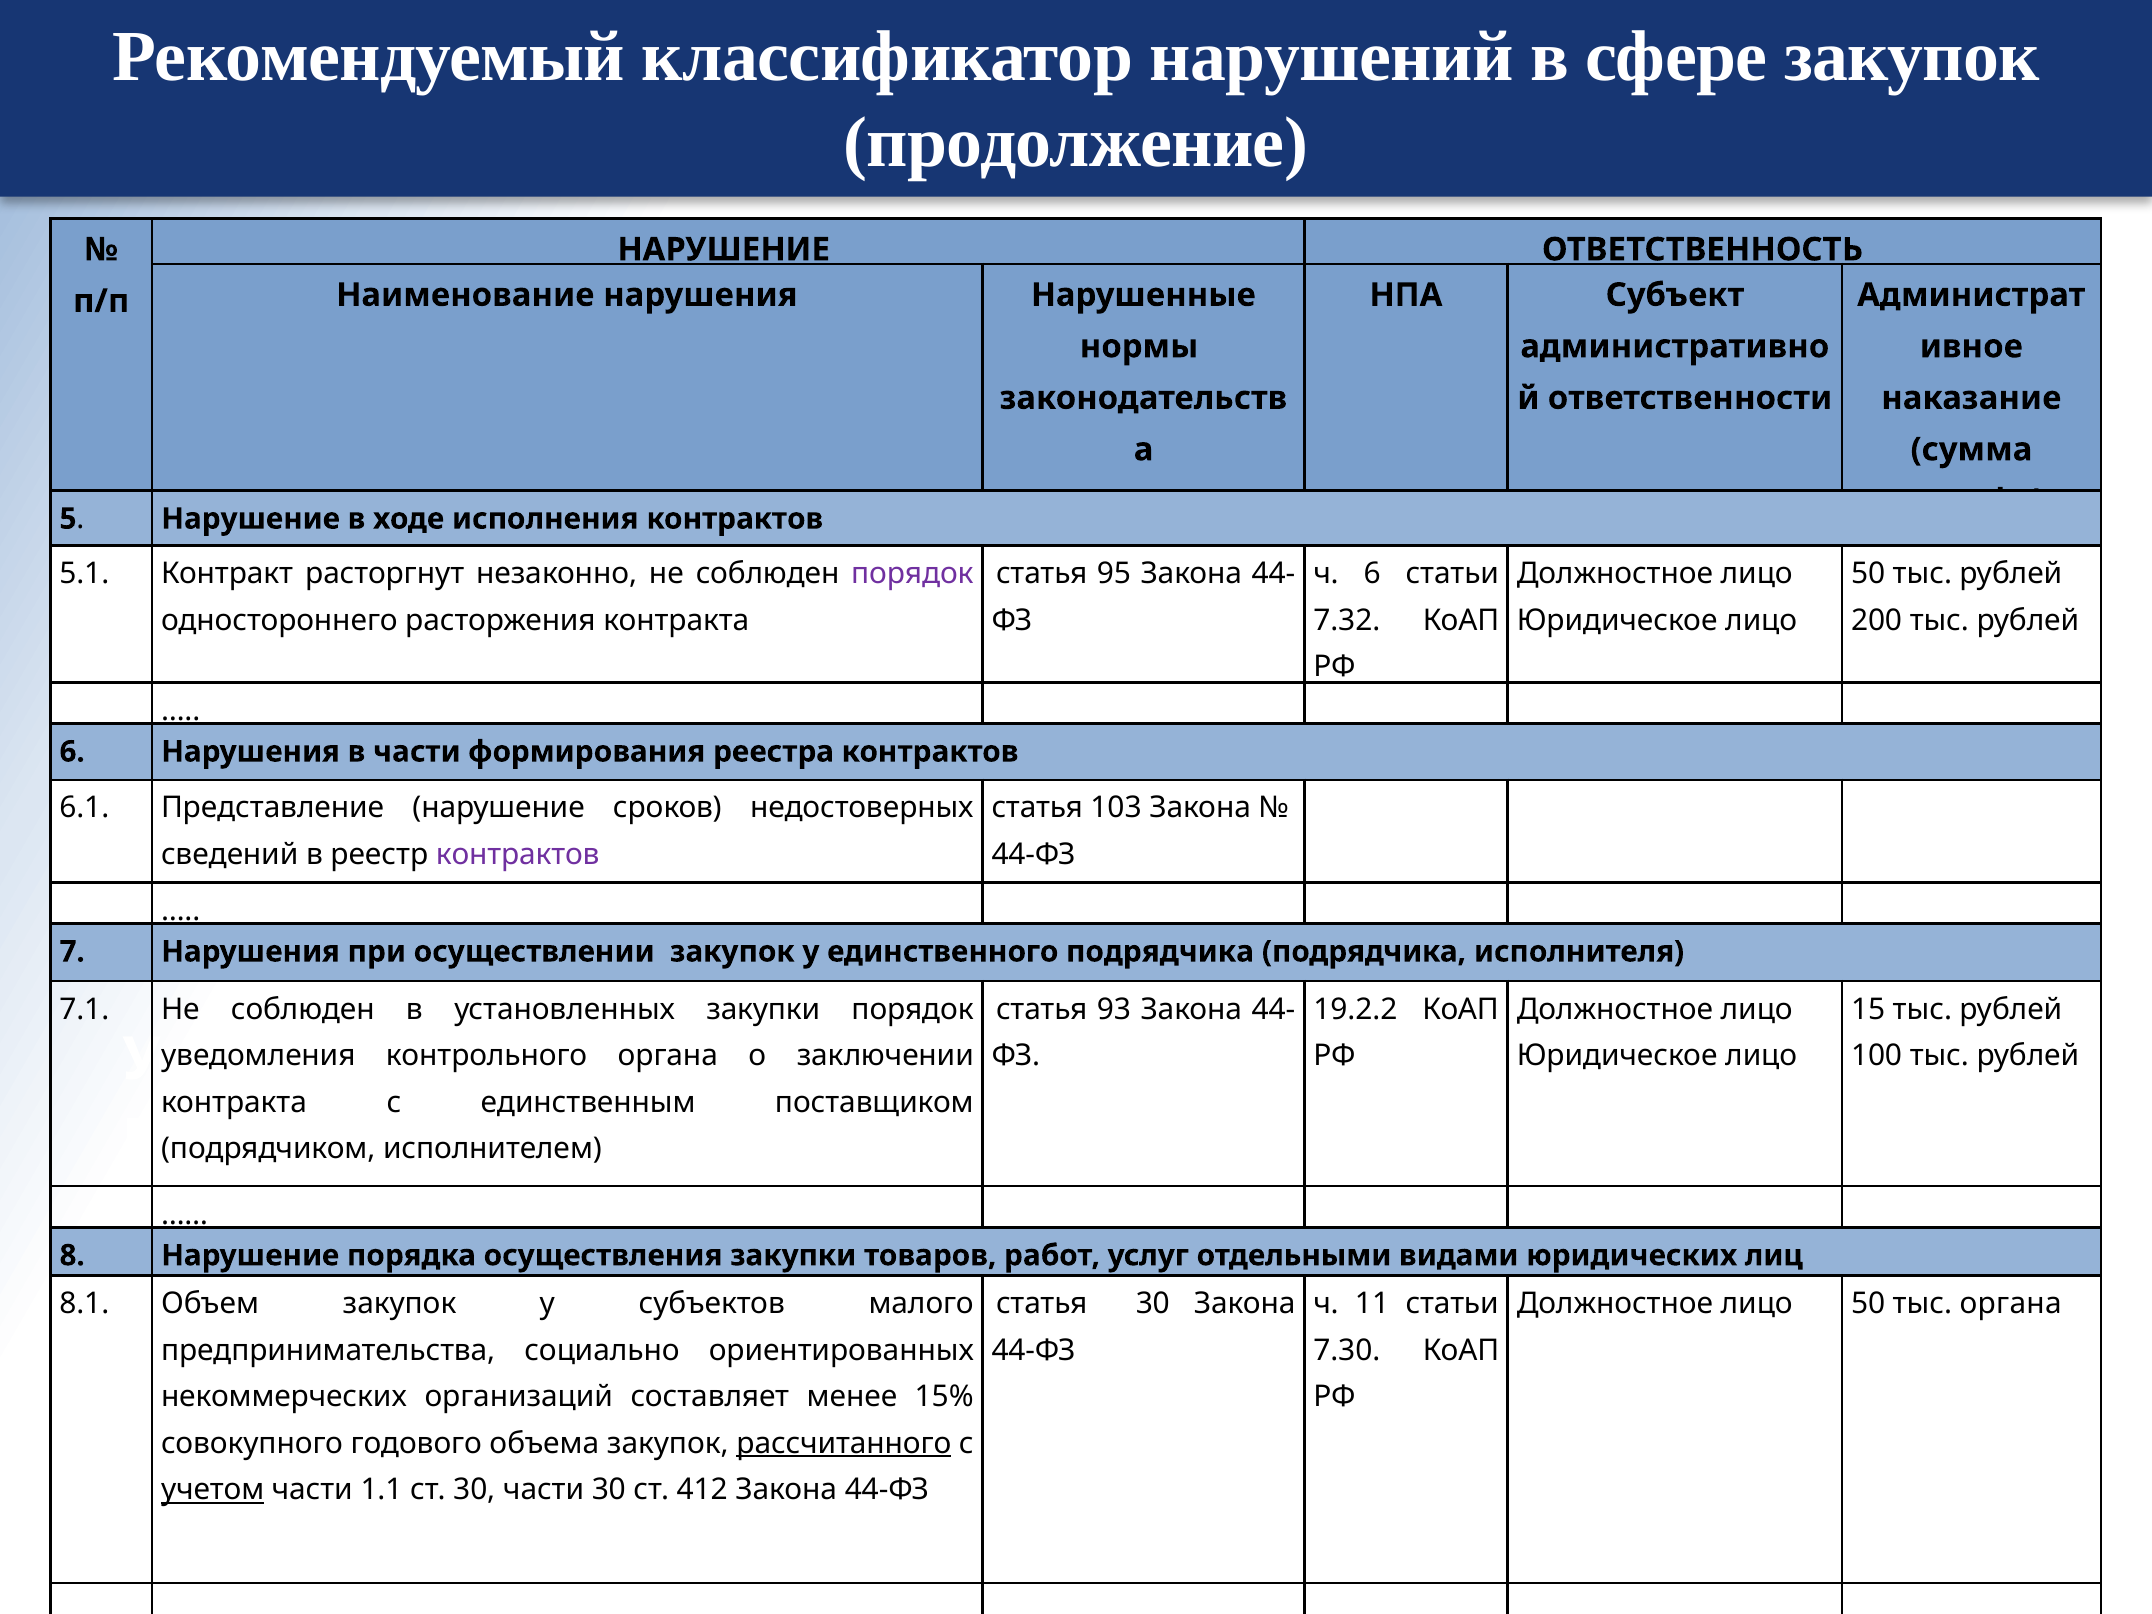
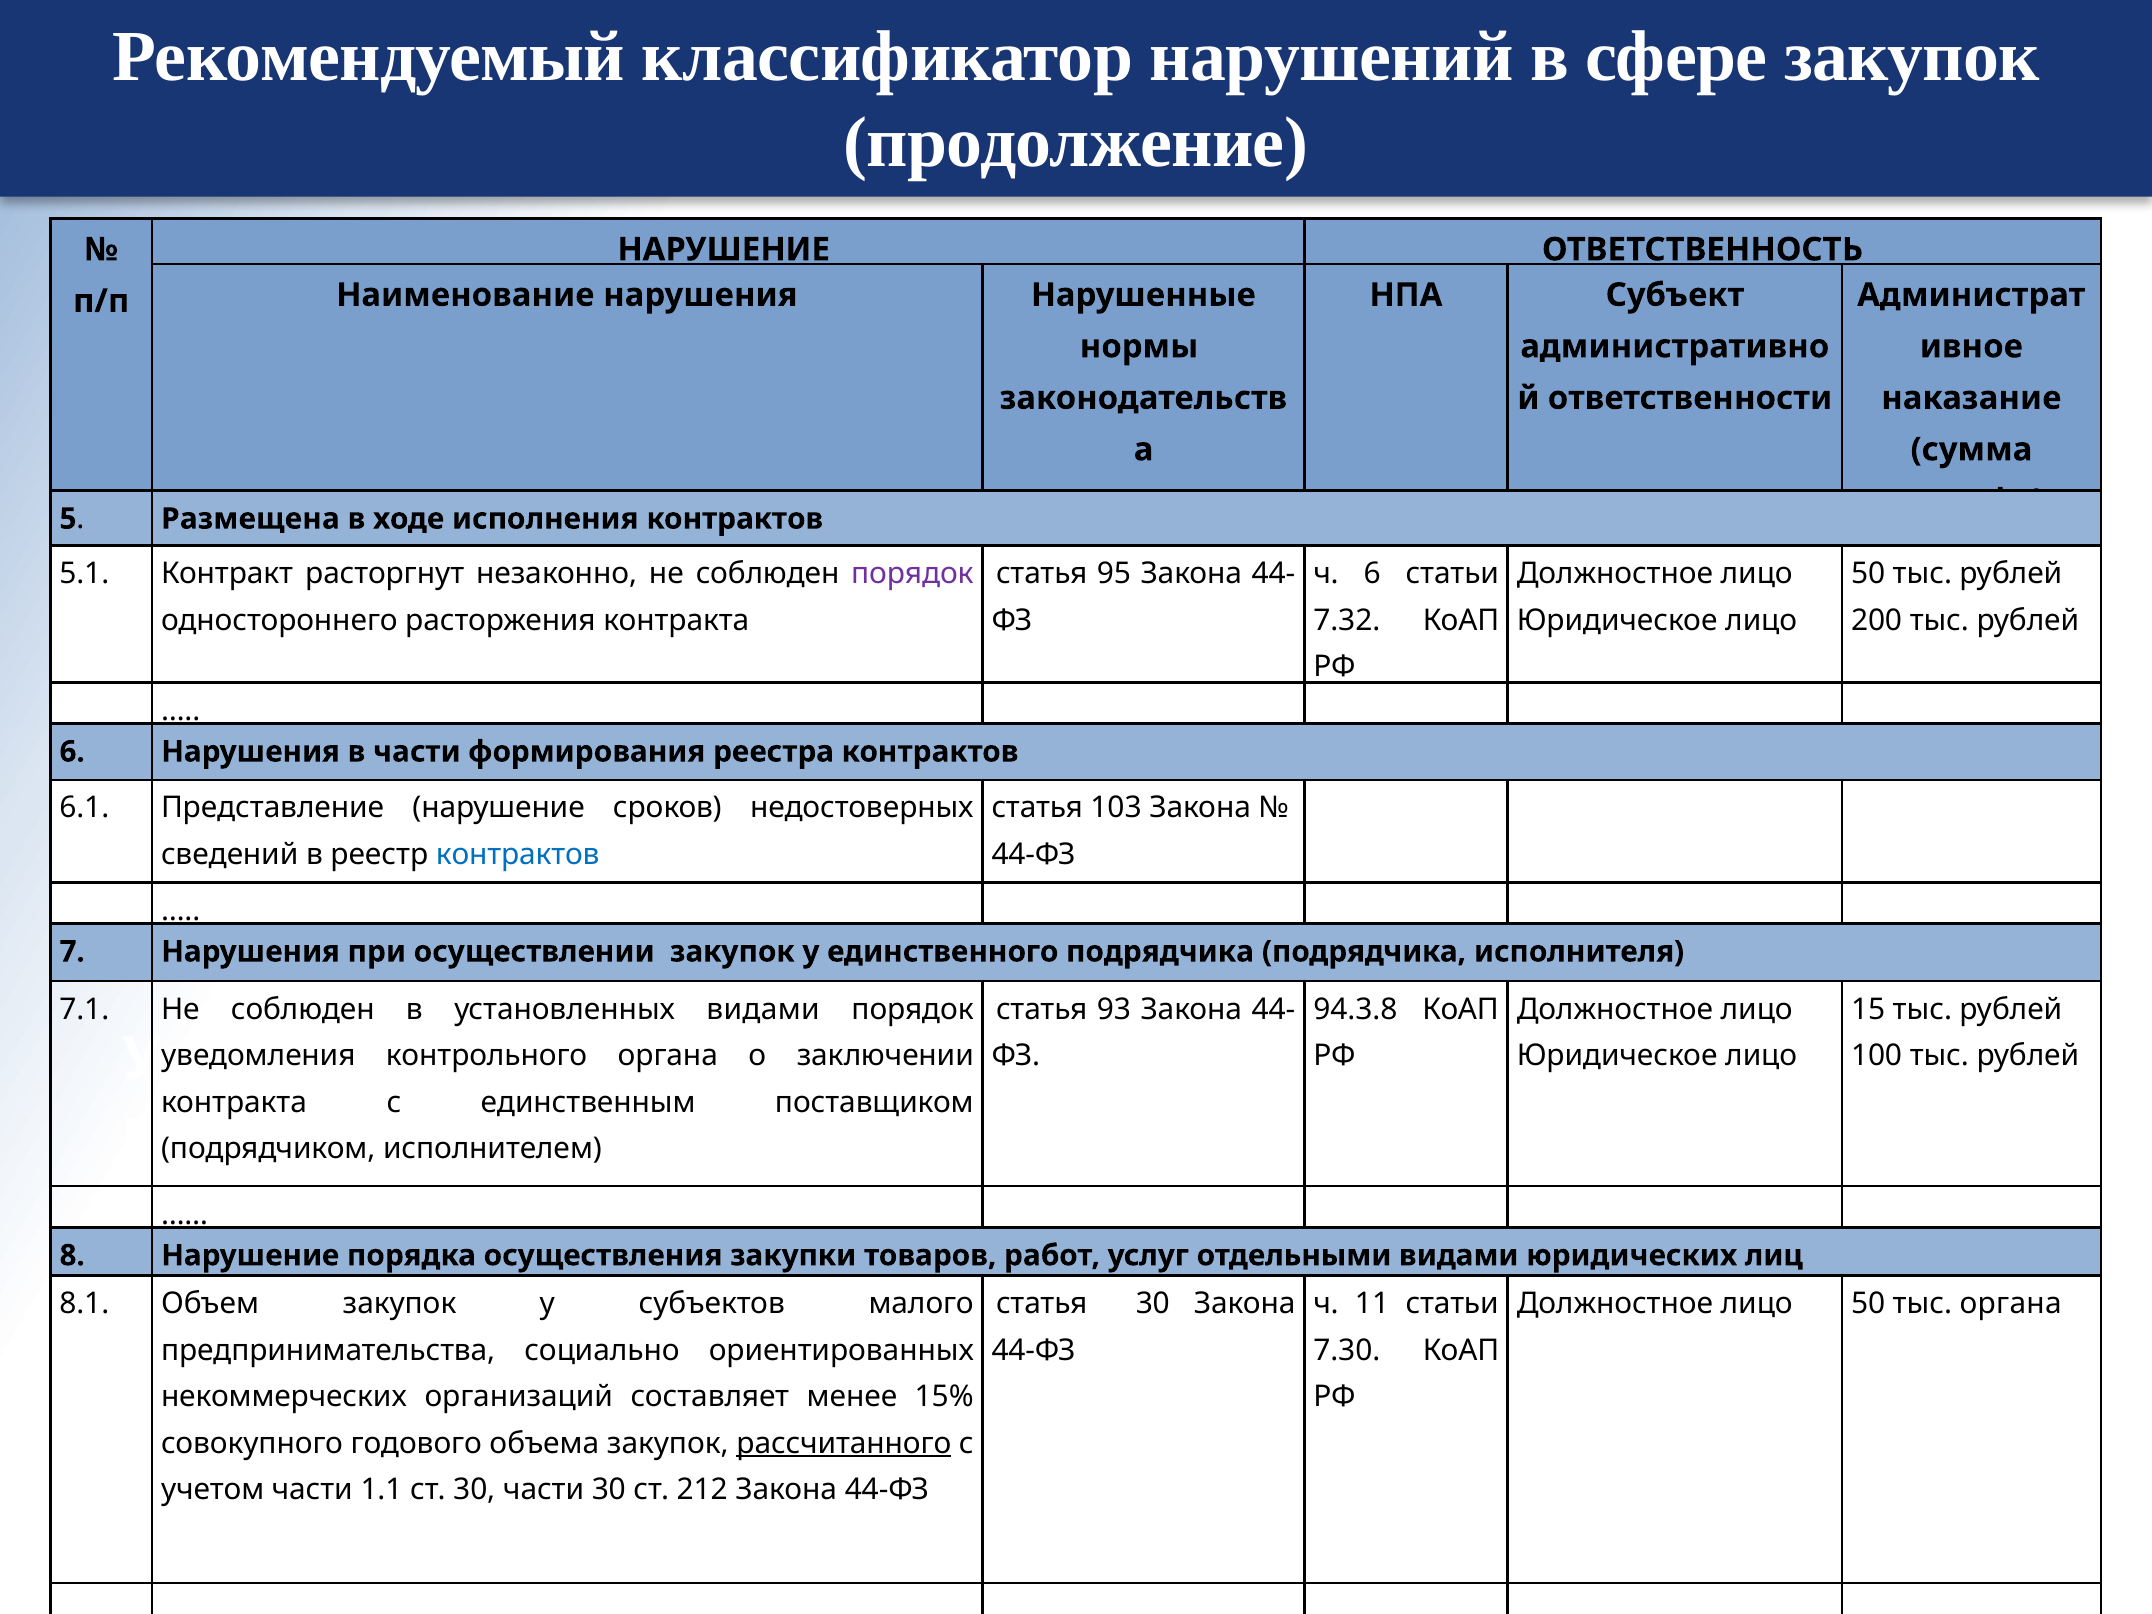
5 Нарушение: Нарушение -> Размещена (250, 519)
контрактов colour: purple -> blue (518, 854)
установленных закупки: закупки -> видами (763, 1009)
19.2.2: 19.2.2 -> 94.3.8 (1355, 1009)
учетом underline: present -> none (213, 1490)
412: 412 -> 212 (702, 1490)
